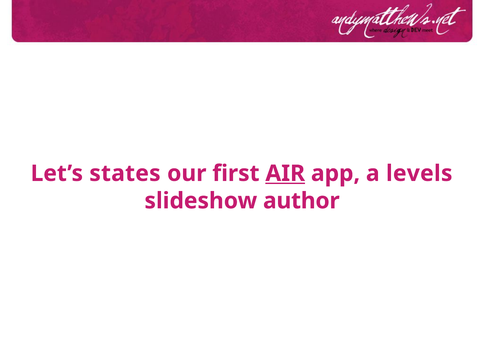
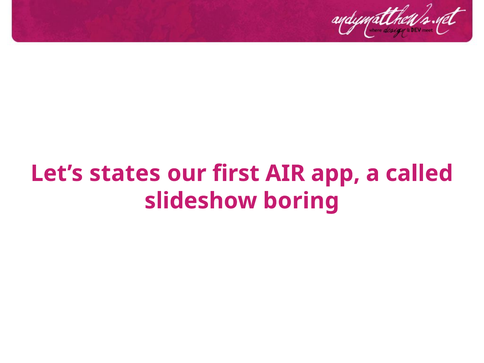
AIR underline: present -> none (285, 173)
levels: levels -> called (419, 173)
author: author -> boring (301, 201)
